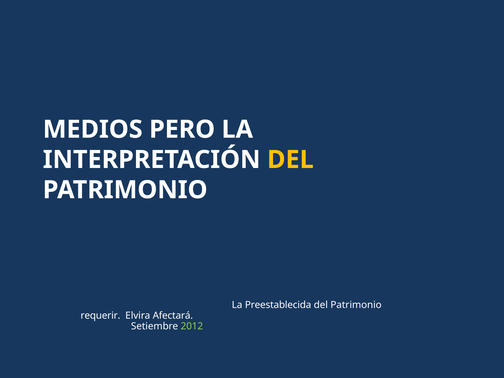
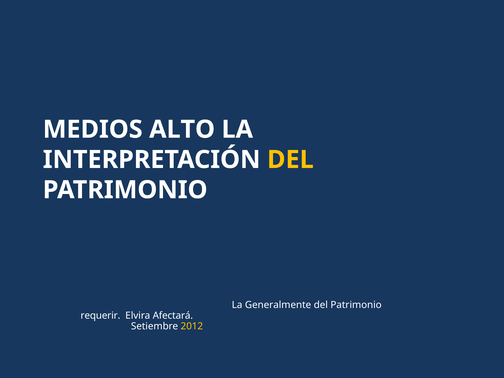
PERO: PERO -> ALTO (182, 129)
Preestablecida: Preestablecida -> Generalmente (278, 305)
2012 colour: light green -> yellow (192, 326)
